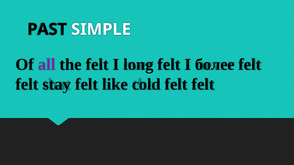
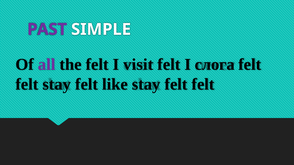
PAST colour: black -> purple (47, 29)
long: long -> visit (138, 65)
более: более -> слога (215, 65)
like cold: cold -> stay (146, 84)
